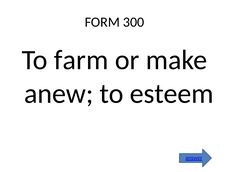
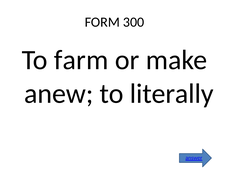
esteem: esteem -> literally (172, 94)
